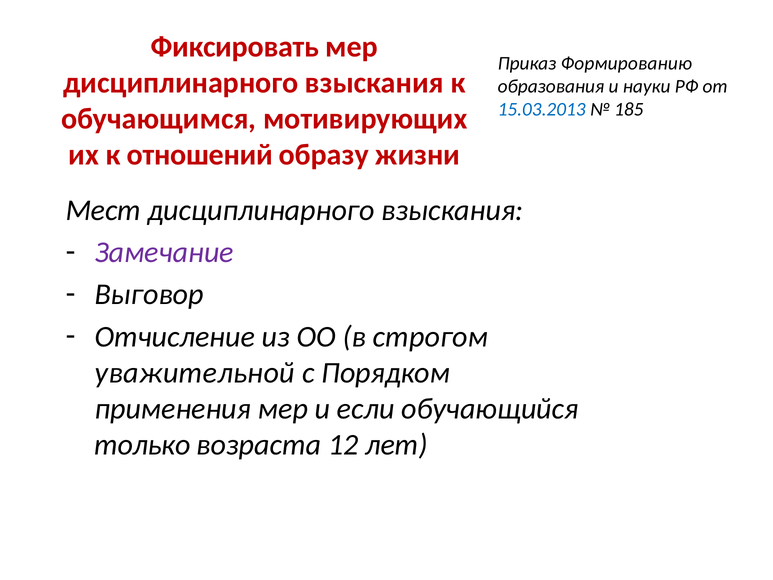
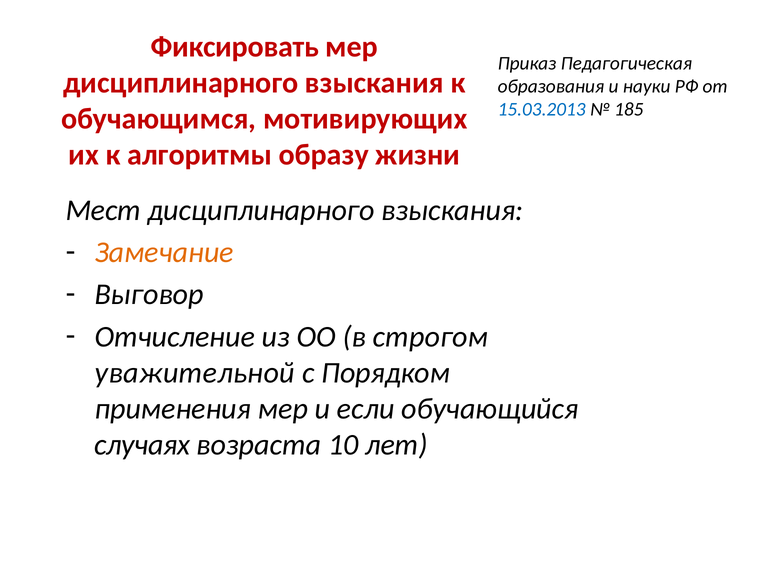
Формированию: Формированию -> Педагогическая (626, 63)
отношений: отношений -> алгоритмы (200, 155)
Замечание colour: purple -> orange (164, 252)
только: только -> случаях (142, 444)
12: 12 -> 10 (343, 444)
